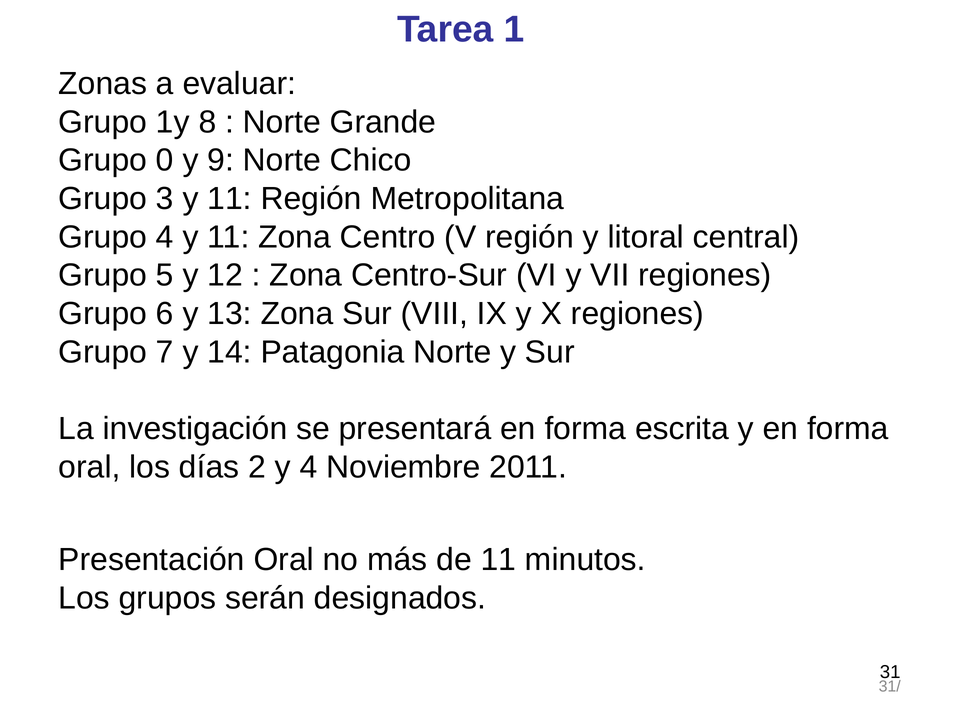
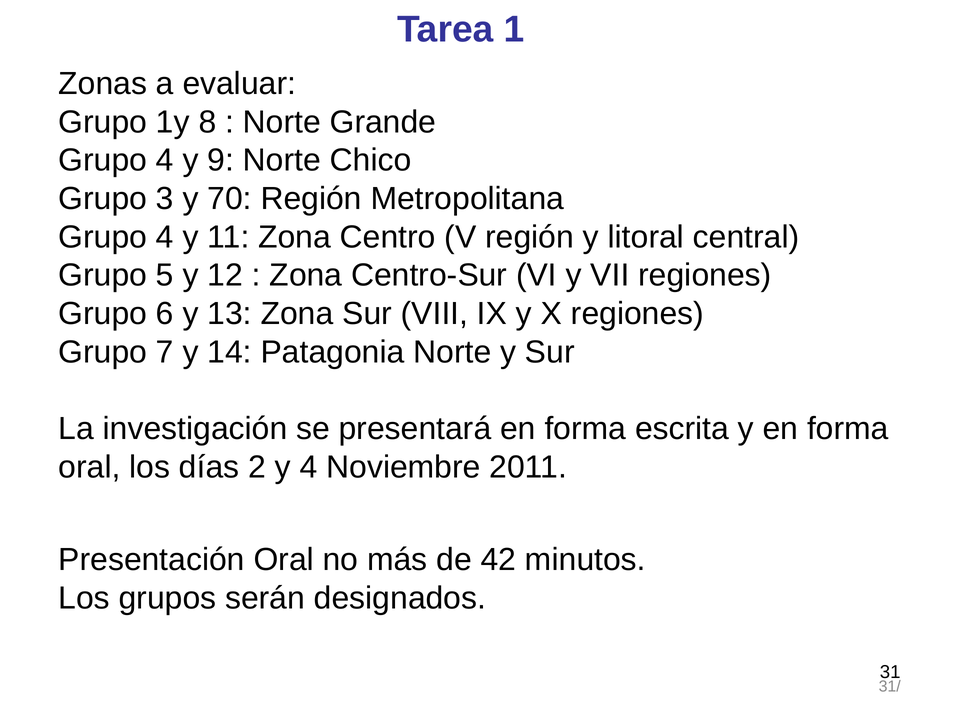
0: 0 -> 4 (165, 160)
3 y 11: 11 -> 70 (230, 199)
de 11: 11 -> 42 (498, 559)
